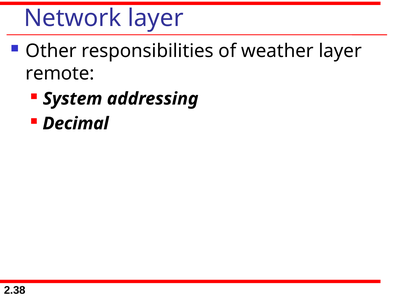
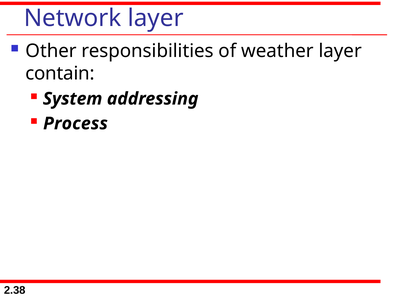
remote: remote -> contain (60, 73)
Decimal: Decimal -> Process (75, 123)
